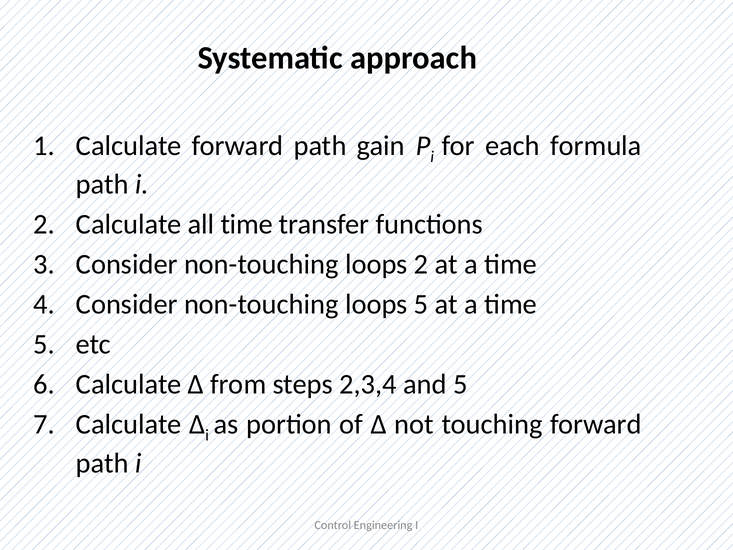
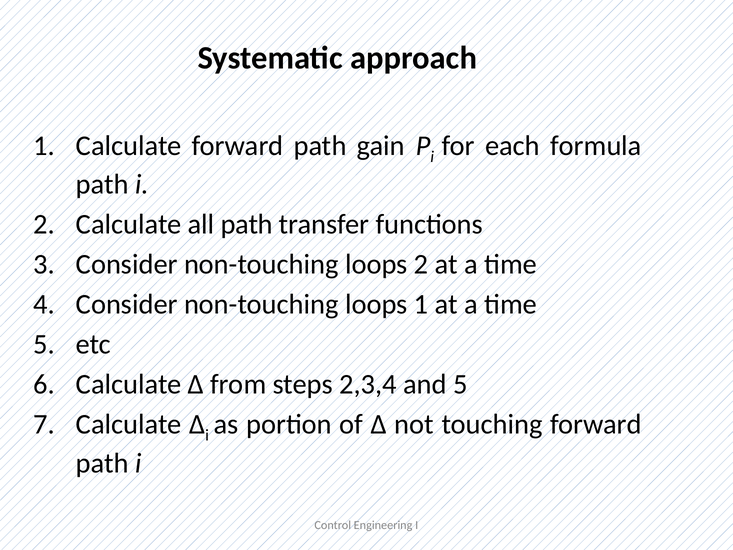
all time: time -> path (247, 224)
loops 5: 5 -> 1 (421, 304)
